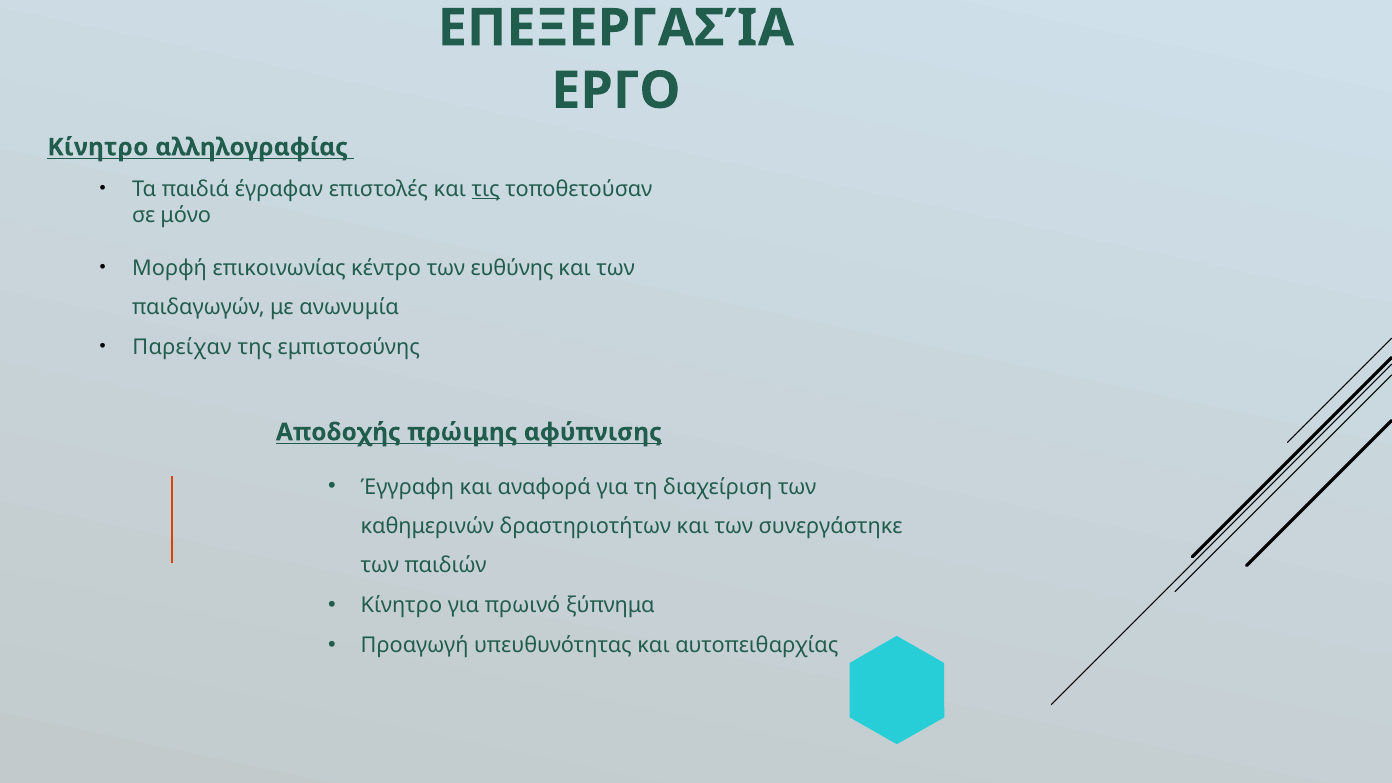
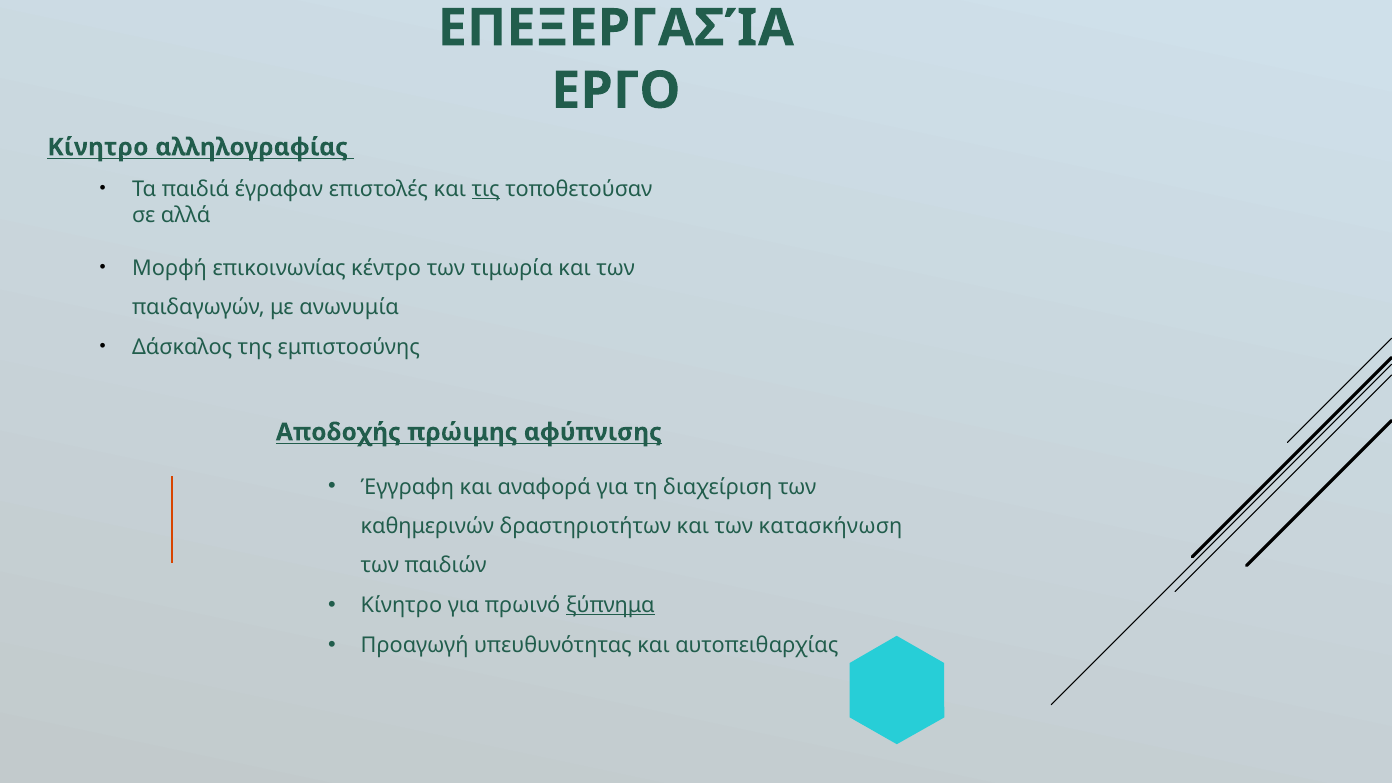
μόνο: μόνο -> αλλά (186, 215)
ευθύνης: ευθύνης -> τιμωρία (512, 268)
Παρείχαν: Παρείχαν -> Δάσκαλος (182, 347)
συνεργάστηκε: συνεργάστηκε -> κατασκήνωση (831, 526)
ξύπνημα underline: none -> present (610, 605)
